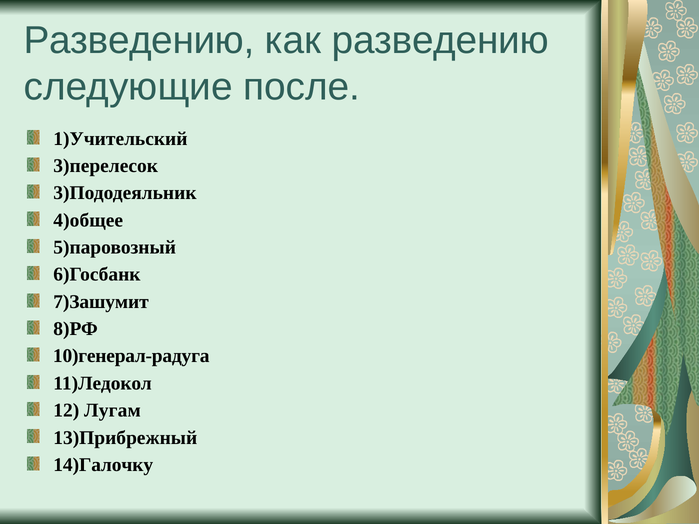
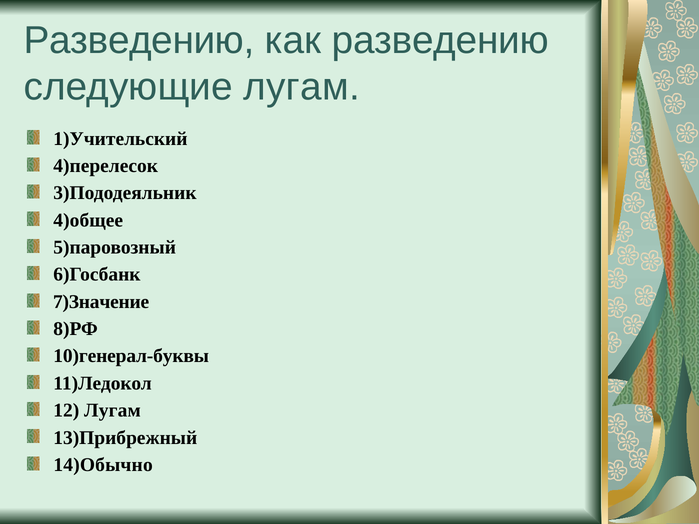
следующие после: после -> лугам (302, 87)
3)перелесок: 3)перелесок -> 4)перелесок (106, 166)
7)Зашумит: 7)Зашумит -> 7)Значение (101, 302)
10)генерал-радуга: 10)генерал-радуга -> 10)генерал-буквы (131, 356)
14)Галочку: 14)Галочку -> 14)Обычно (103, 465)
